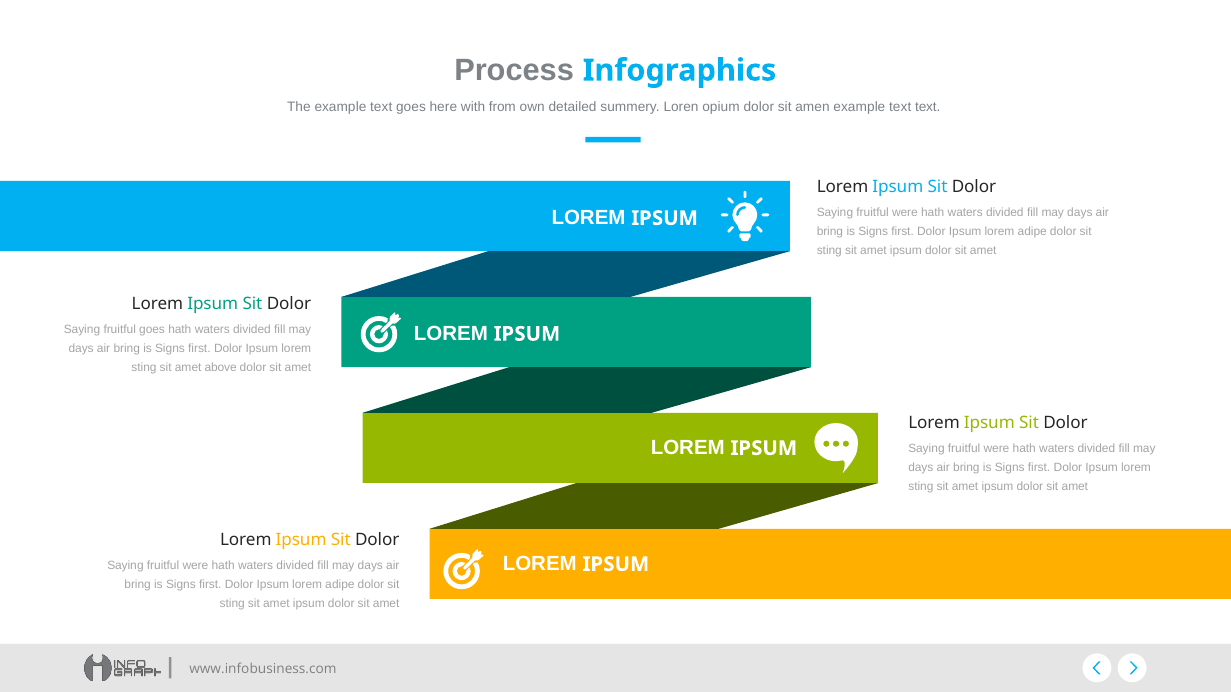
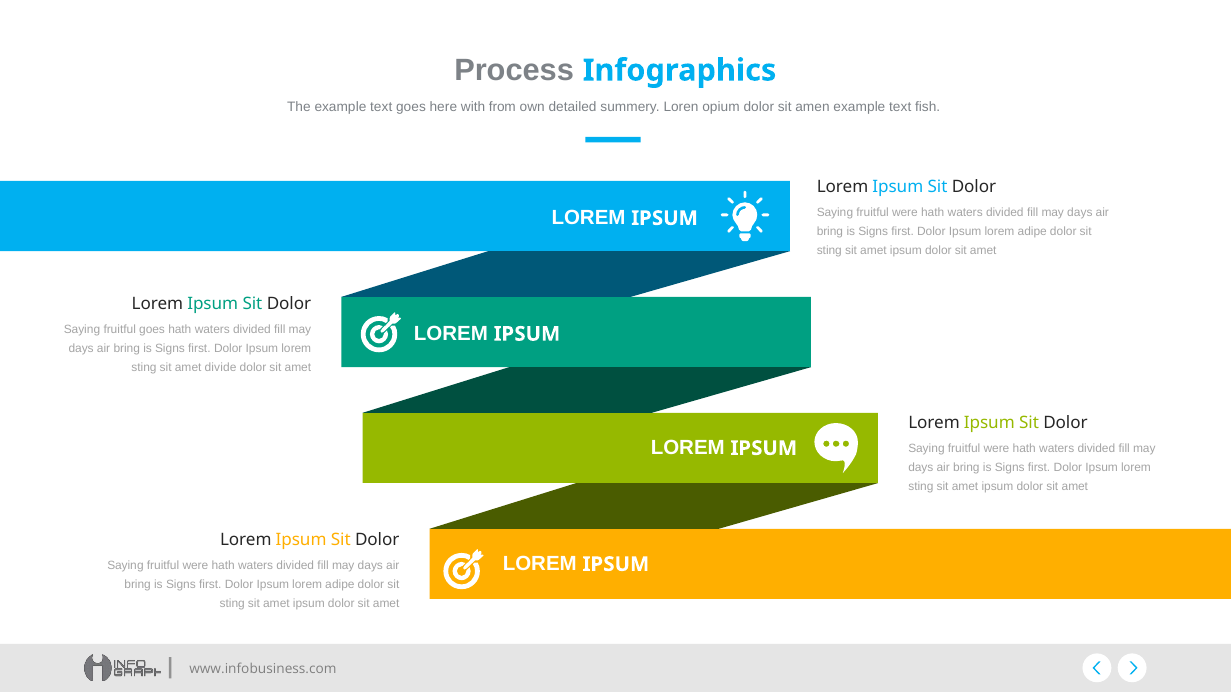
text text: text -> fish (928, 108)
above: above -> divide (221, 368)
